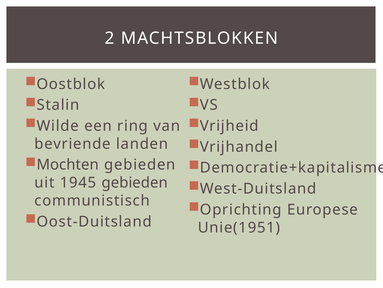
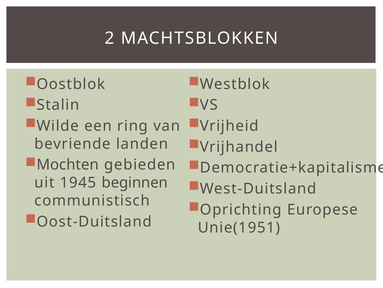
1945 gebieden: gebieden -> beginnen (135, 182)
